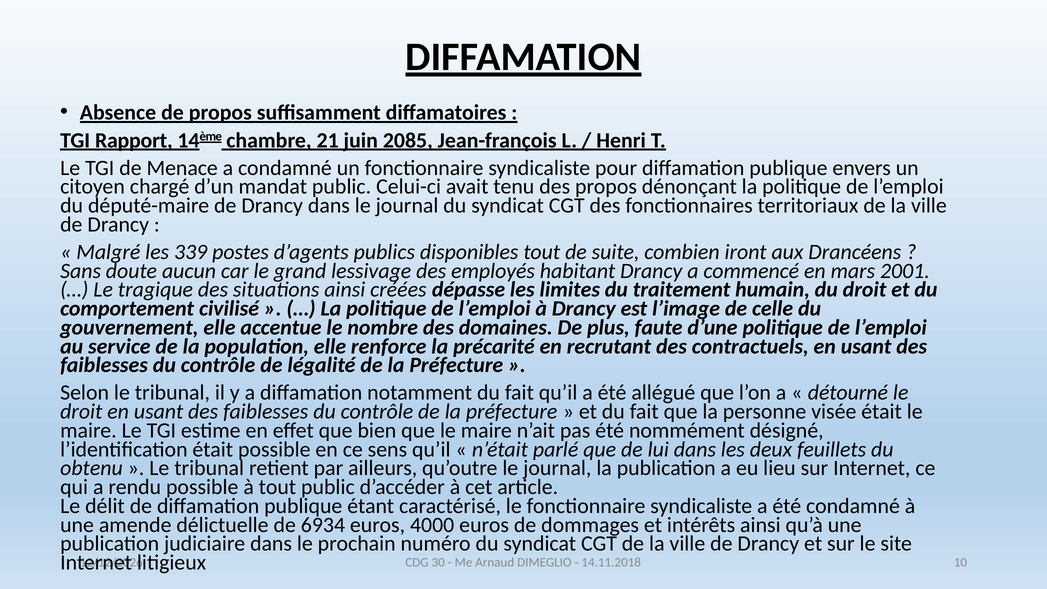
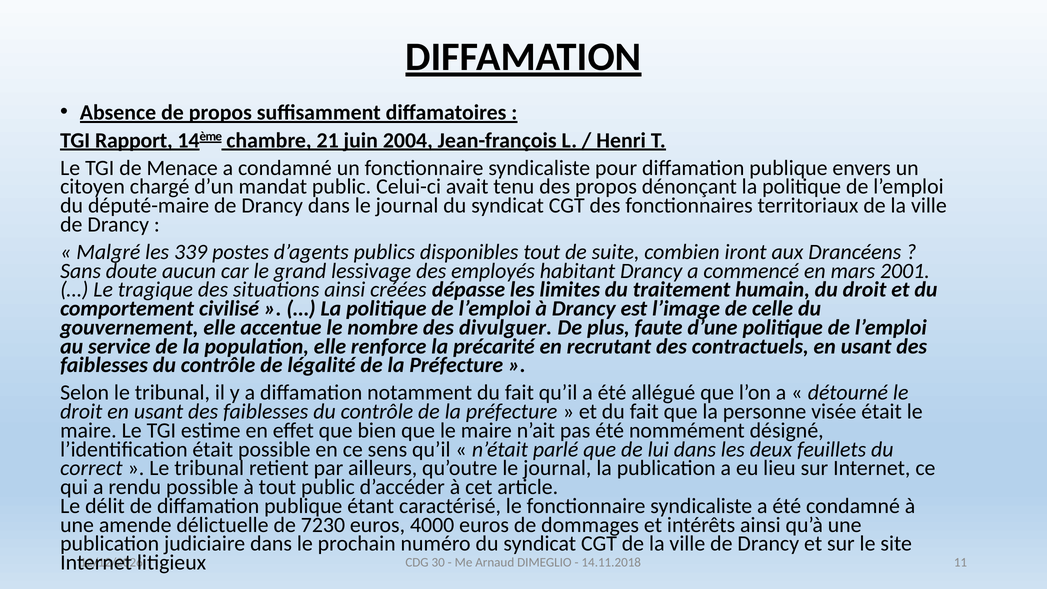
2085: 2085 -> 2004 (408, 140)
domaines: domaines -> divulguer (506, 327)
obtenu: obtenu -> correct (91, 468)
6934: 6934 -> 7230 (323, 525)
10: 10 -> 11 (961, 562)
